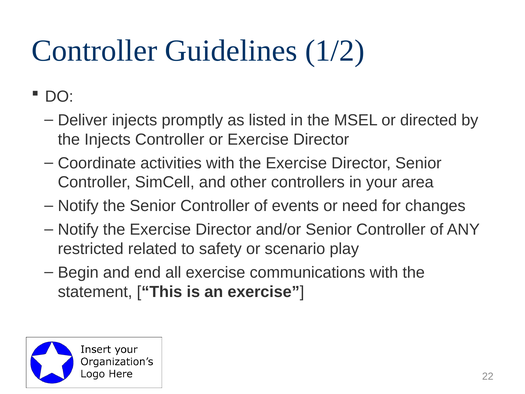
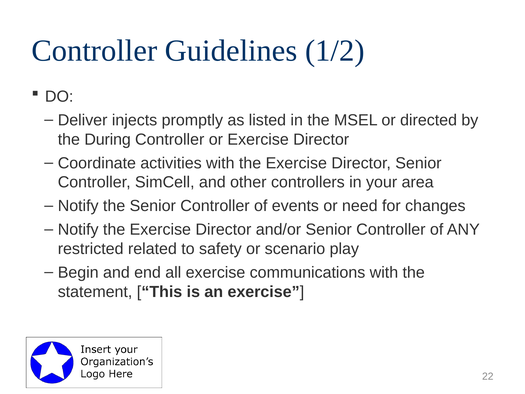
the Injects: Injects -> During (108, 139)
